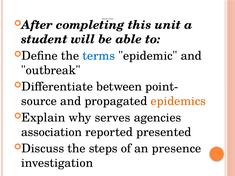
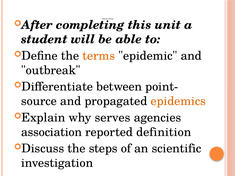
terms colour: blue -> orange (99, 56)
presented: presented -> definition (164, 132)
presence: presence -> scientific (177, 149)
